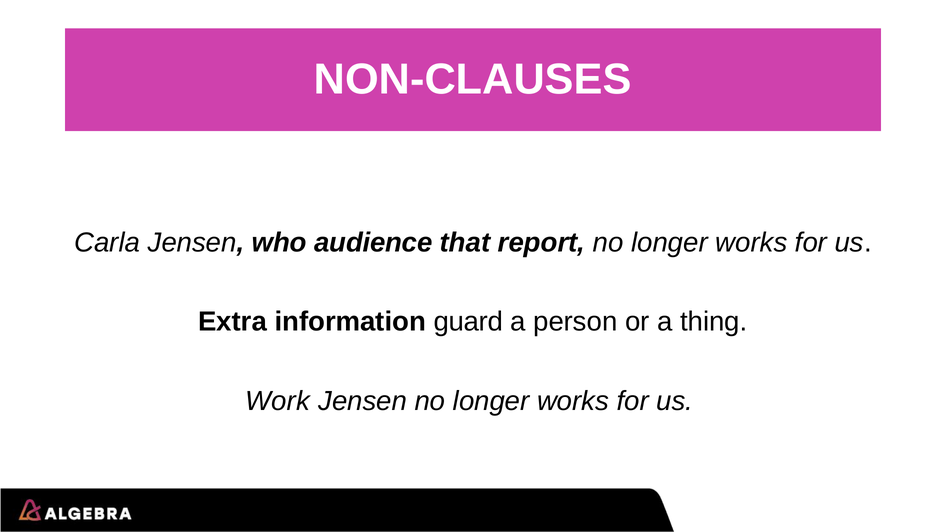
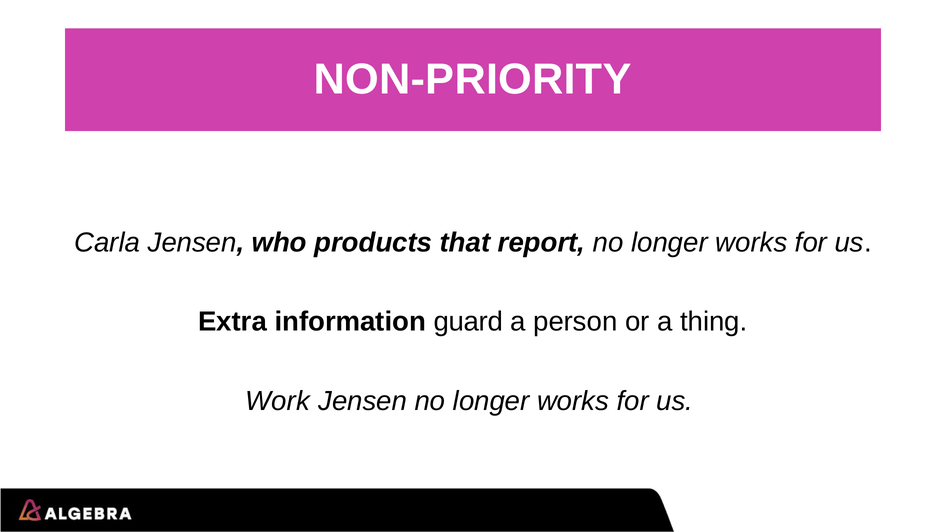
NON-CLAUSES: NON-CLAUSES -> NON-PRIORITY (473, 79)
audience: audience -> products (373, 243)
